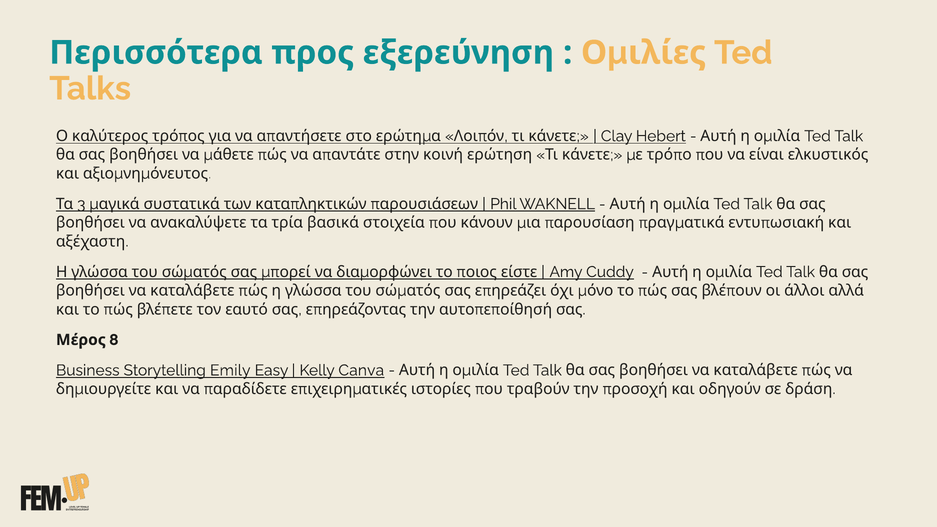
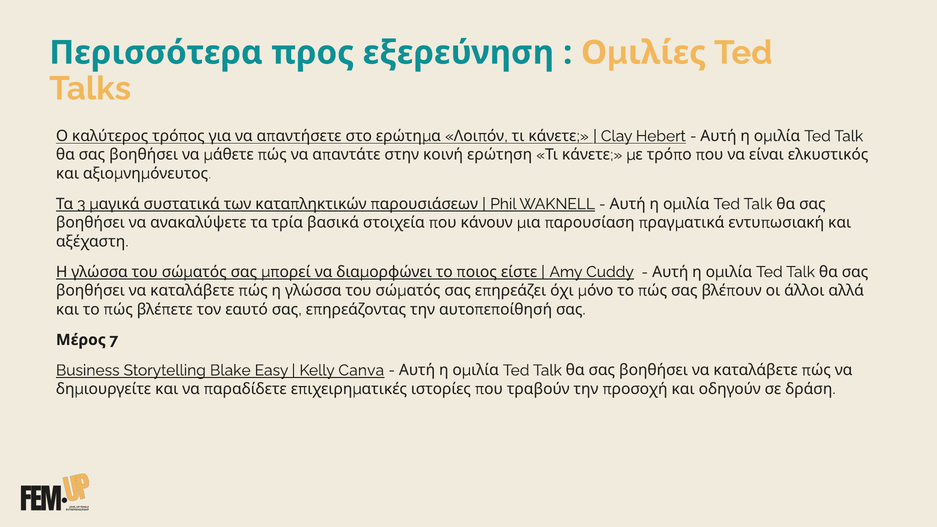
8: 8 -> 7 (114, 340)
Emily: Emily -> Blake (230, 370)
